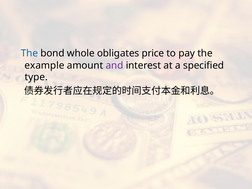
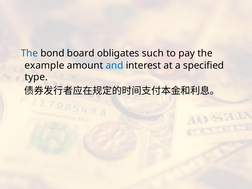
whole: whole -> board (81, 53)
price: price -> such (153, 53)
and colour: purple -> blue (114, 65)
